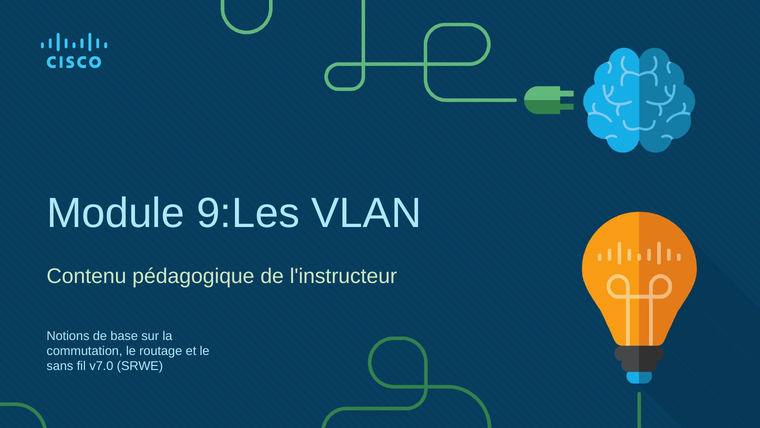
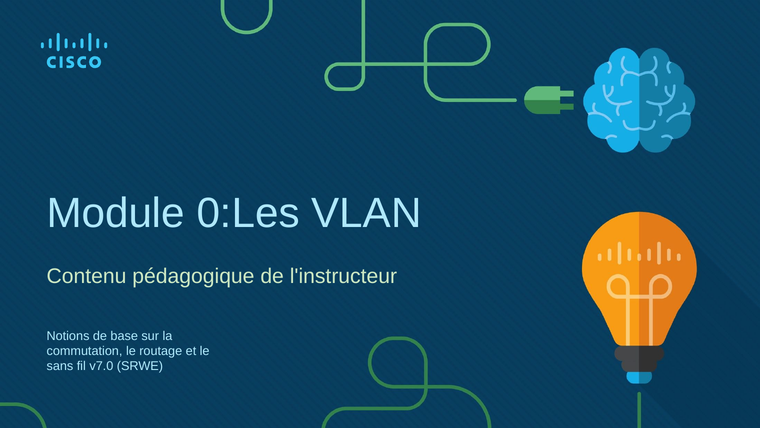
9:Les: 9:Les -> 0:Les (248, 213)
